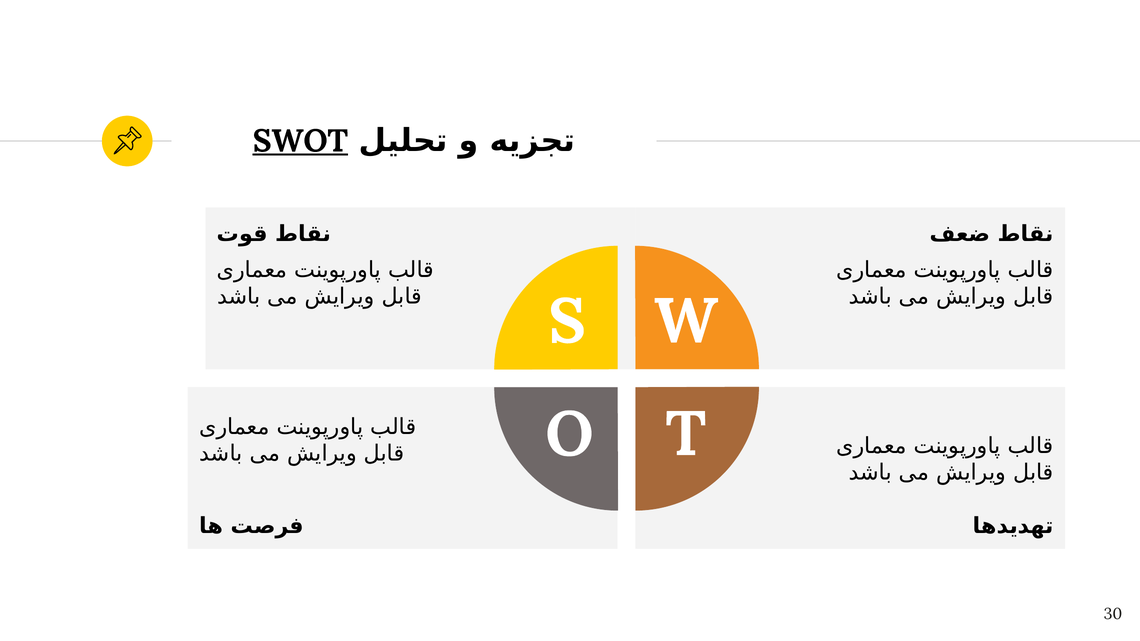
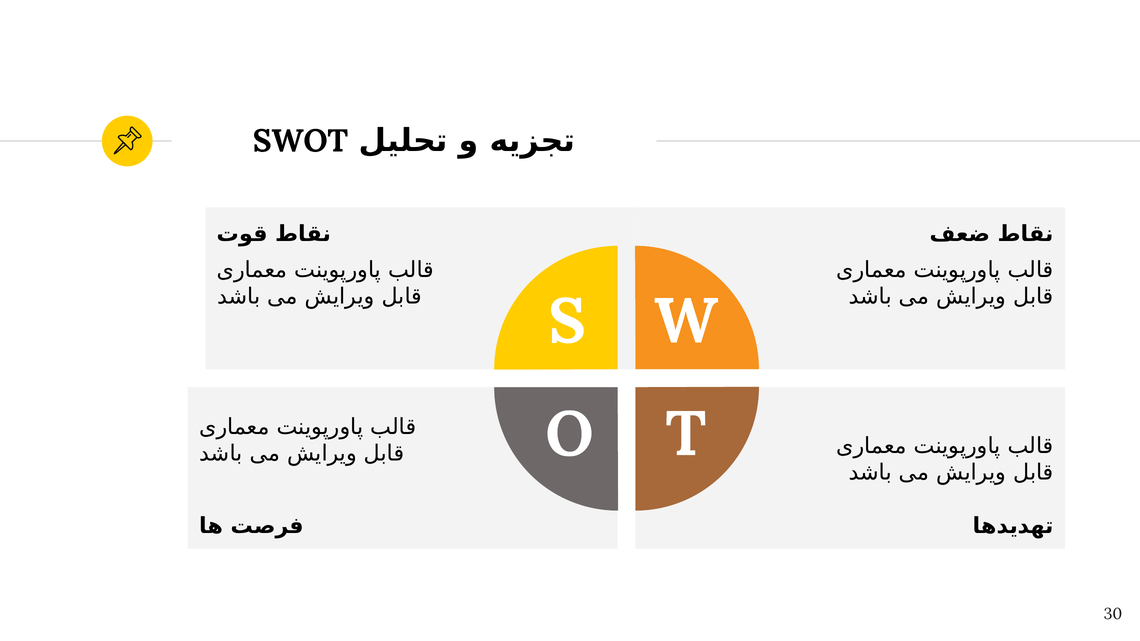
SWOT underline: present -> none (300, 141)
